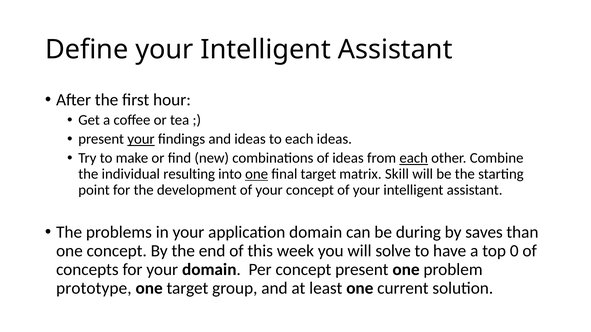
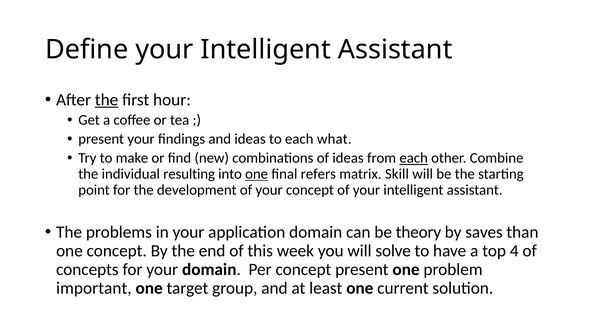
the underline: none -> present (107, 100)
your underline: present -> none (141, 139)
each ideas: ideas -> what (334, 139)
final target: target -> refers (318, 174)
during: during -> theory (418, 233)
0: 0 -> 4 (514, 251)
prototype: prototype -> important (94, 288)
